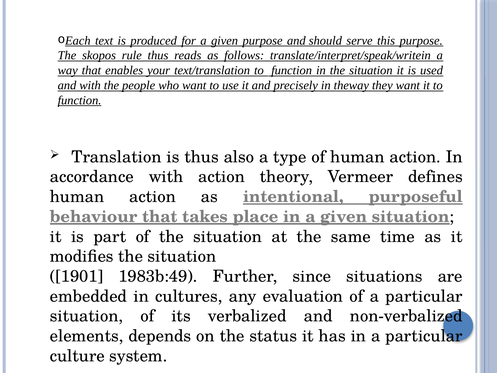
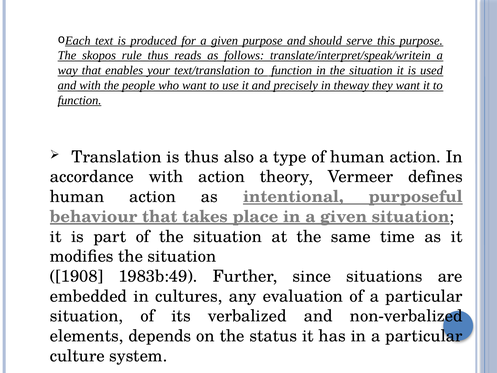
1901: 1901 -> 1908 (77, 276)
